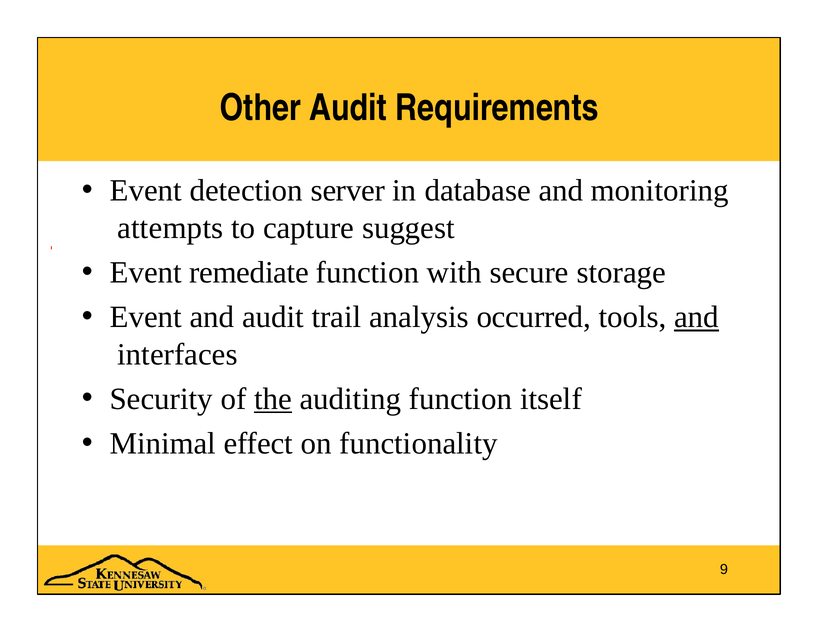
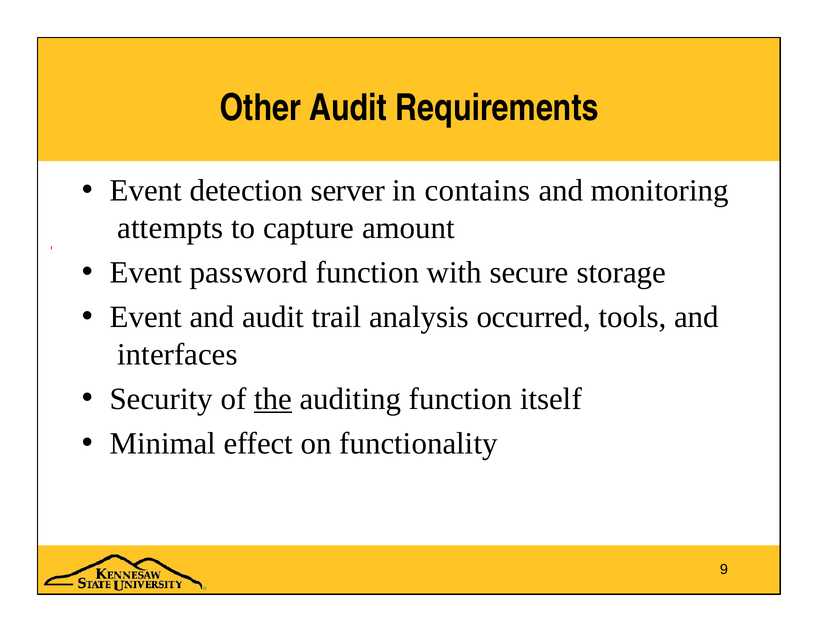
database: database -> contains (478, 191)
suggest: suggest -> amount (408, 228)
remediate: remediate -> password (249, 273)
and underline: present -> none (697, 317)
